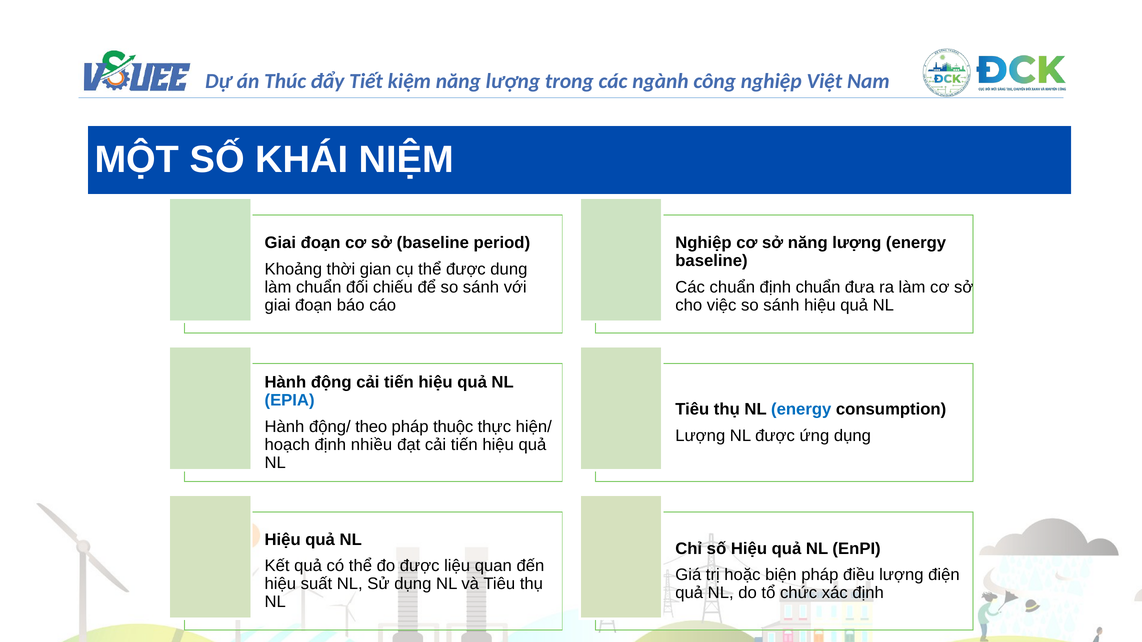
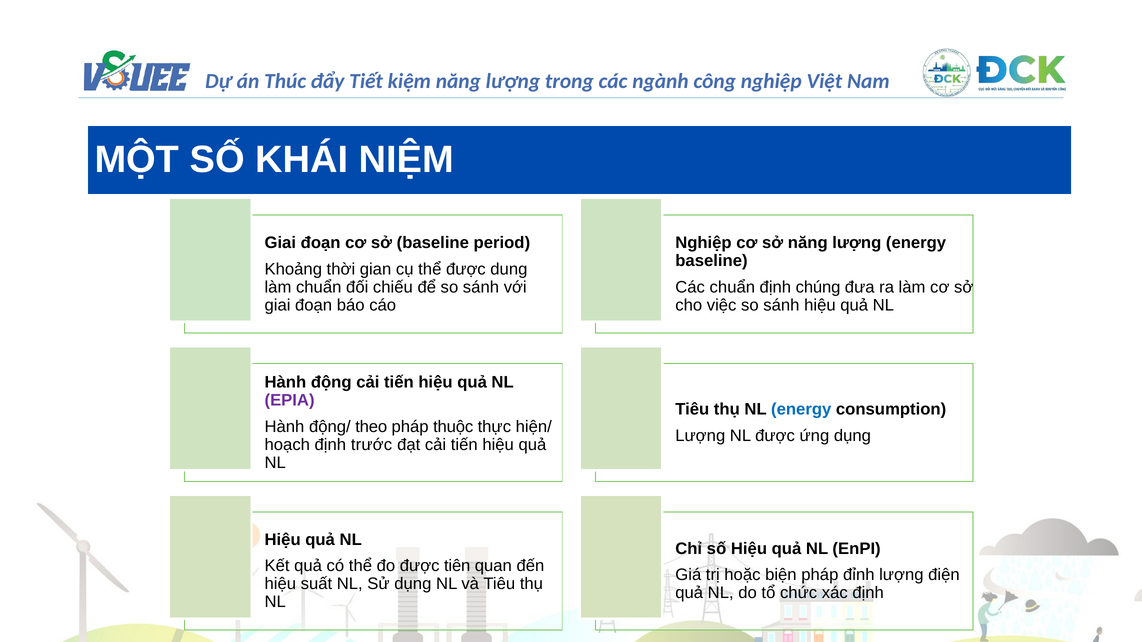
định chuẩn: chuẩn -> chúng (818, 287)
EPIA colour: blue -> purple (290, 400)
nhiều: nhiều -> trước (372, 445)
liệu: liệu -> tiên (457, 566)
điều: điều -> đỉnh (859, 575)
